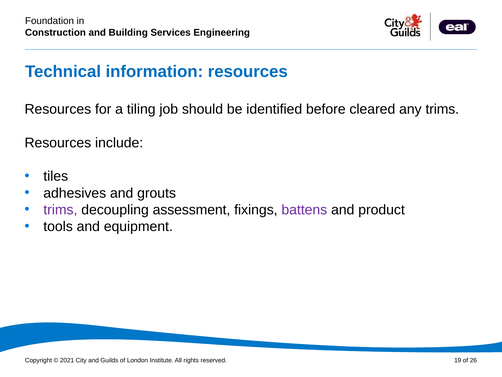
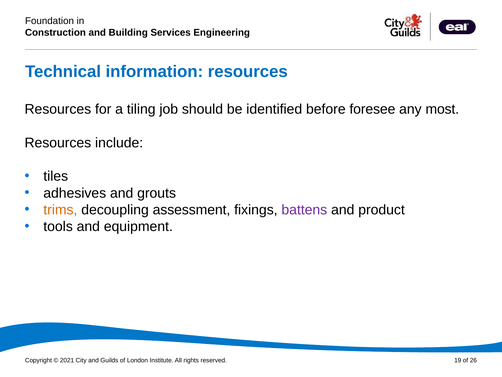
cleared: cleared -> foresee (372, 109)
any trims: trims -> most (442, 109)
trims colour: purple -> orange (60, 210)
